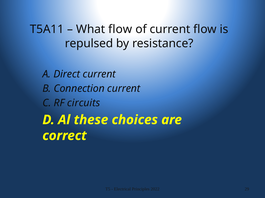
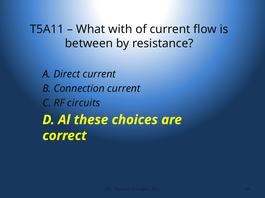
What flow: flow -> with (120, 29)
repulsed: repulsed -> between (89, 44)
